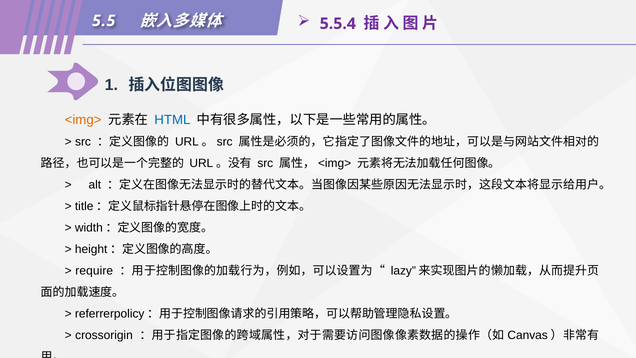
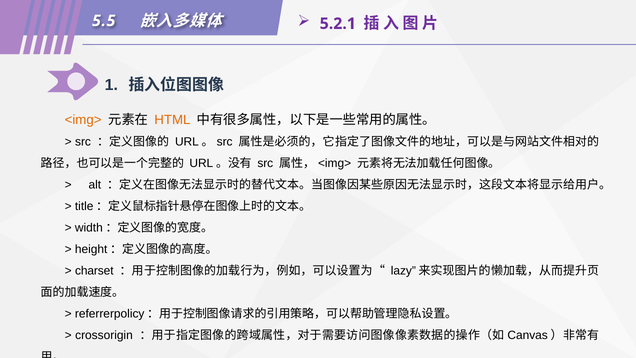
5.5.4: 5.5.4 -> 5.2.1 (338, 24)
HTML colour: blue -> orange (172, 120)
require: require -> charset (94, 271)
